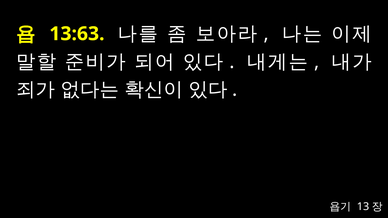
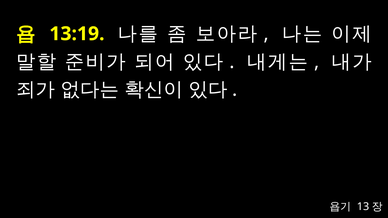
13:63: 13:63 -> 13:19 (77, 34)
